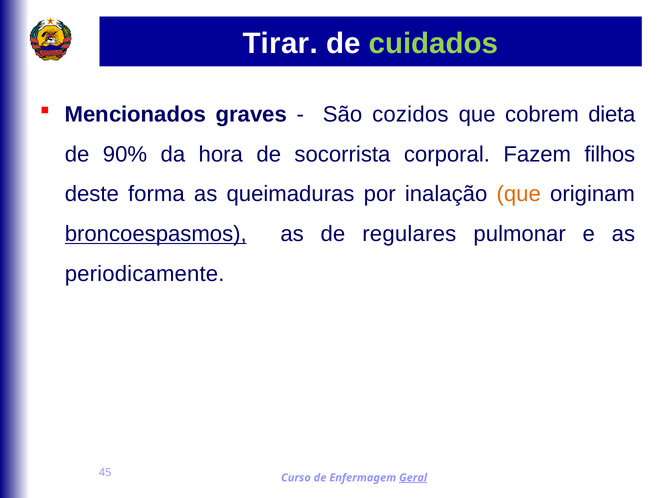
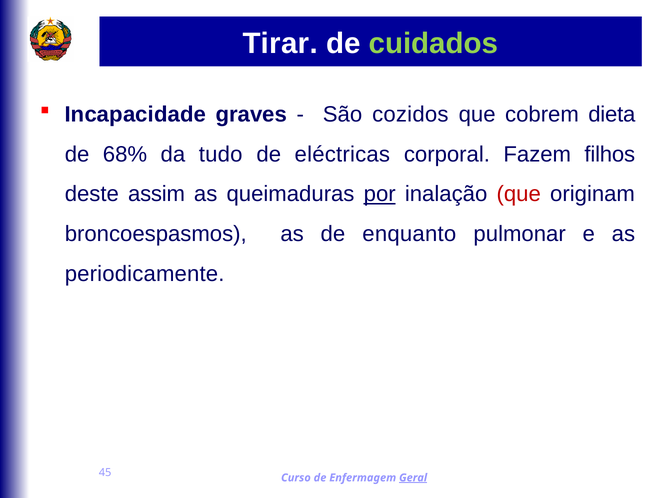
Mencionados: Mencionados -> Incapacidade (135, 114)
90%: 90% -> 68% (125, 154)
hora: hora -> tudo (221, 154)
socorrista: socorrista -> eléctricas (342, 154)
forma: forma -> assim (157, 194)
por underline: none -> present (380, 194)
que colour: orange -> red (519, 194)
broncoespasmos underline: present -> none (156, 234)
regulares: regulares -> enquanto (409, 234)
